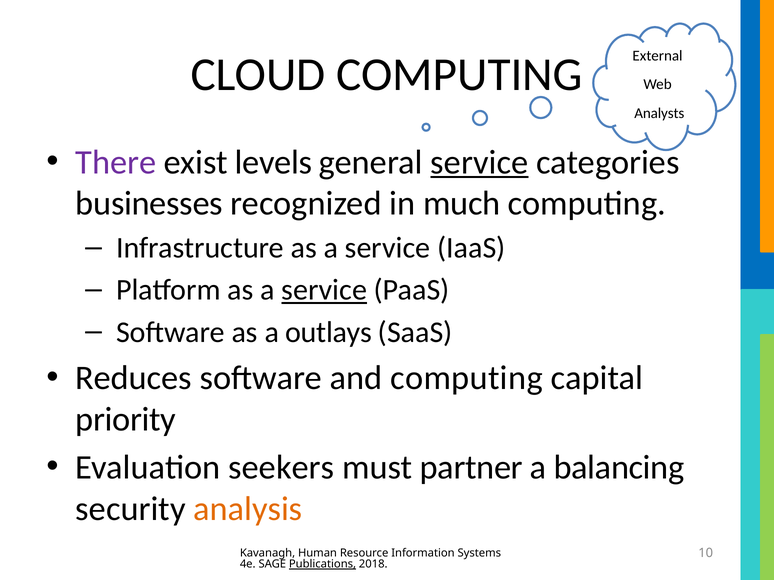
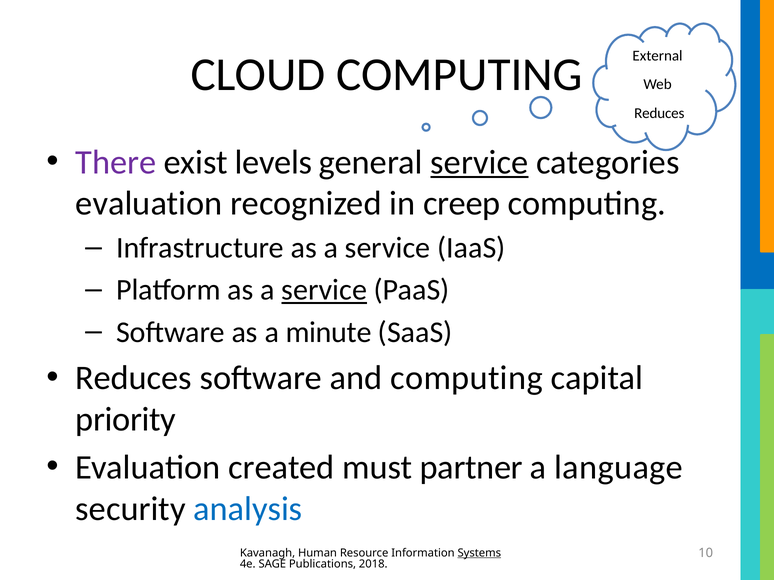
Analysts: Analysts -> Reduces (659, 113)
businesses: businesses -> evaluation (149, 204)
much: much -> creep (462, 204)
outlays: outlays -> minute (329, 332)
seekers: seekers -> created (281, 468)
balancing: balancing -> language (619, 468)
analysis colour: orange -> blue (248, 509)
Systems underline: none -> present (479, 553)
Publications underline: present -> none (323, 565)
